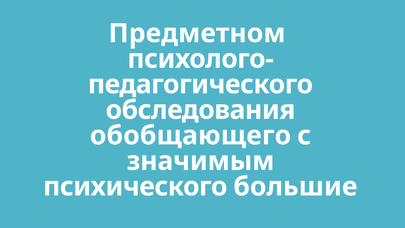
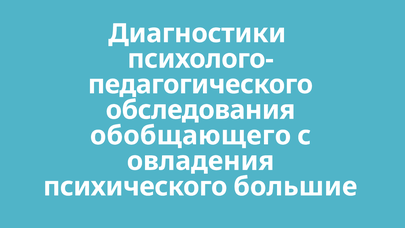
Предметном: Предметном -> Диагностики (197, 33)
значимым: значимым -> овладения (201, 161)
